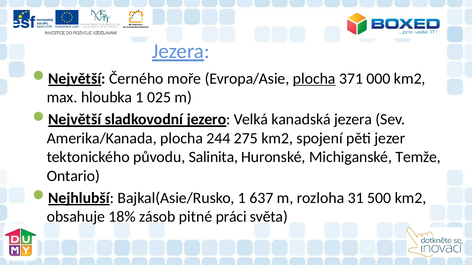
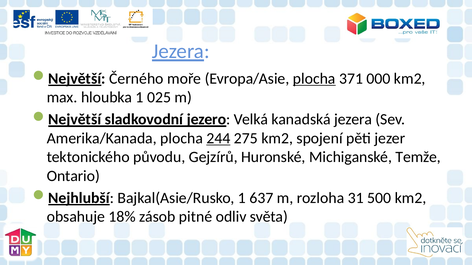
244 underline: none -> present (218, 139)
Salinita: Salinita -> Gejzírů (213, 157)
práci: práci -> odliv (231, 217)
